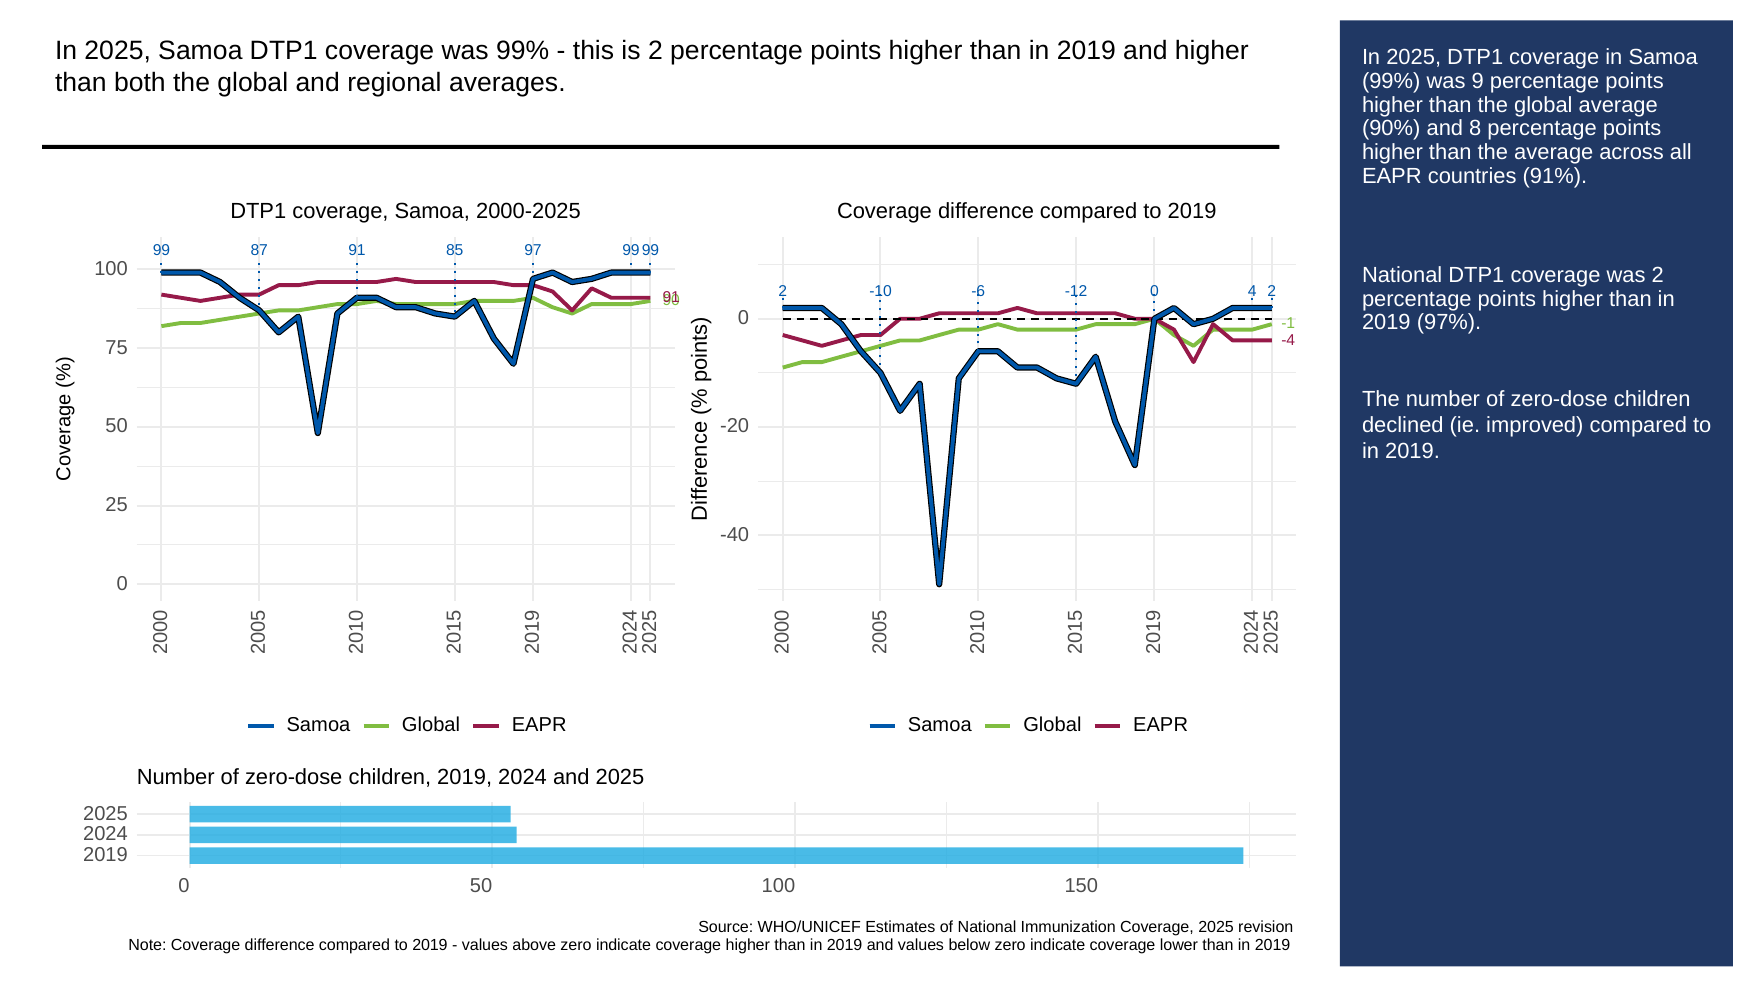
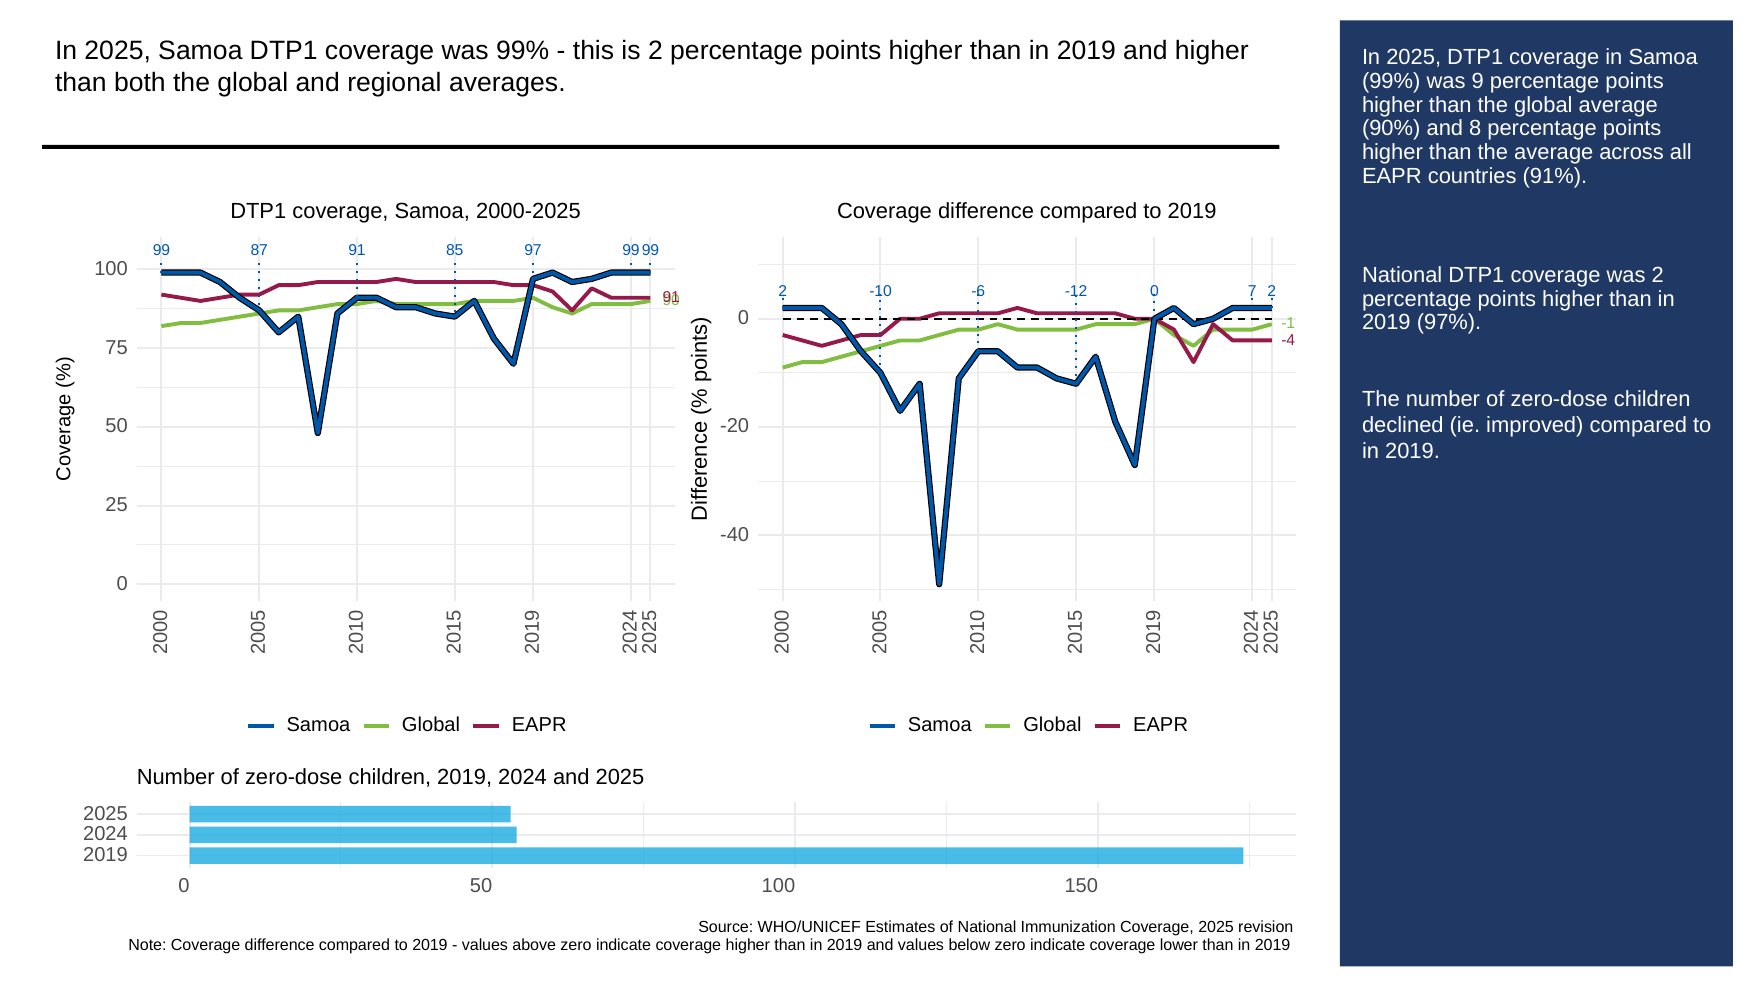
0 4: 4 -> 7 (1252, 291)
